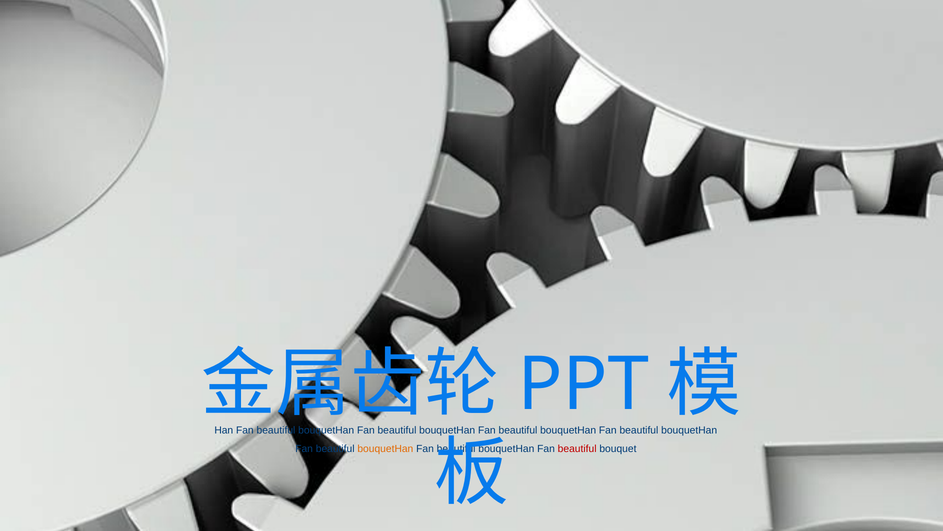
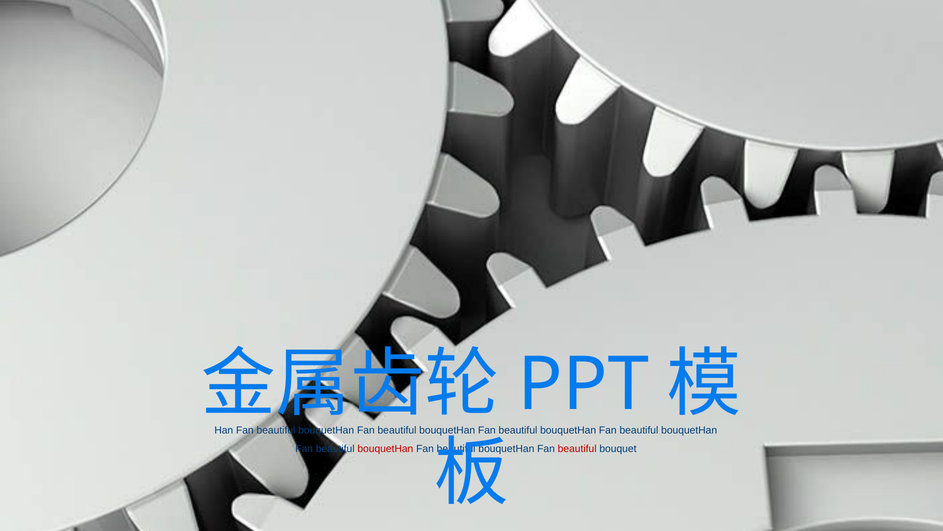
bouquetHan colour: orange -> red (385, 449)
